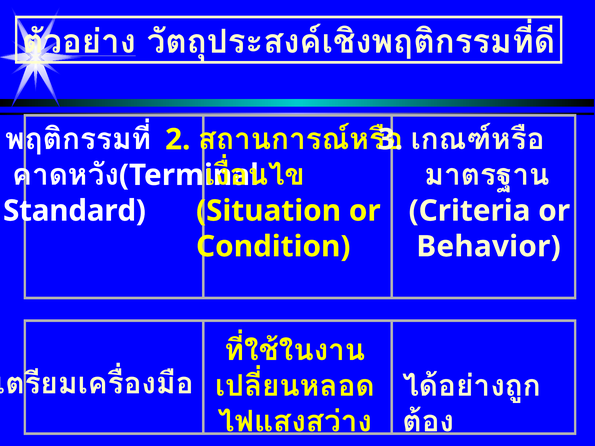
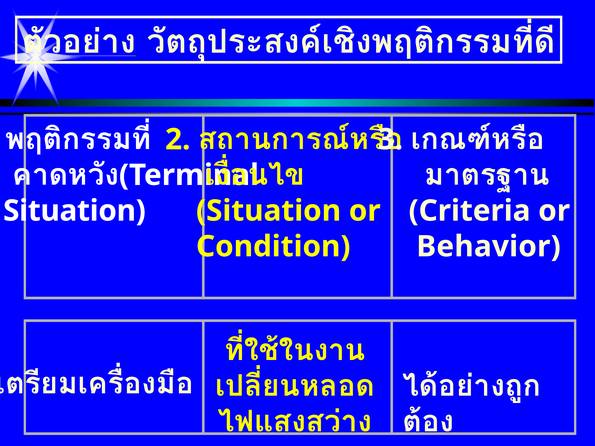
Standard: Standard -> Situation (74, 211)
